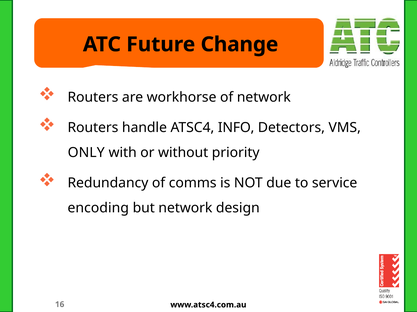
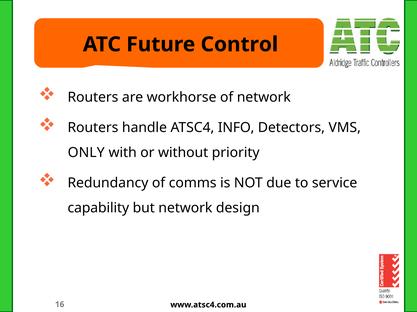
Change: Change -> Control (239, 45)
encoding: encoding -> capability (98, 209)
